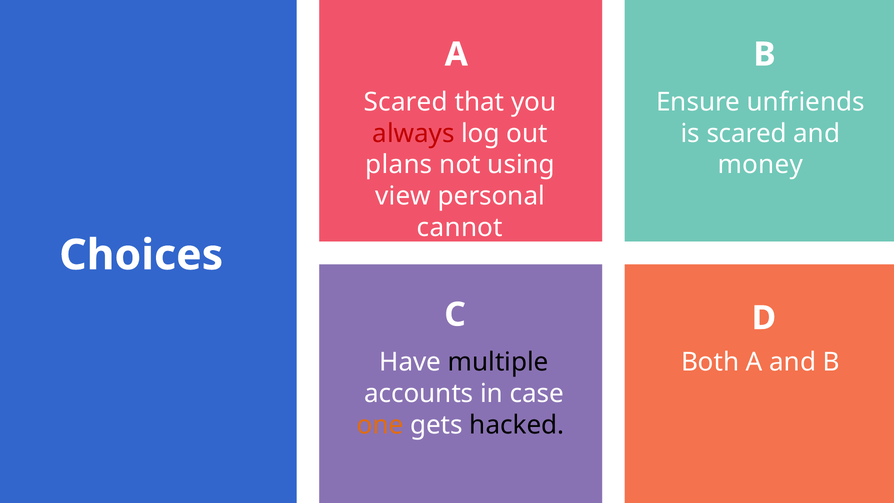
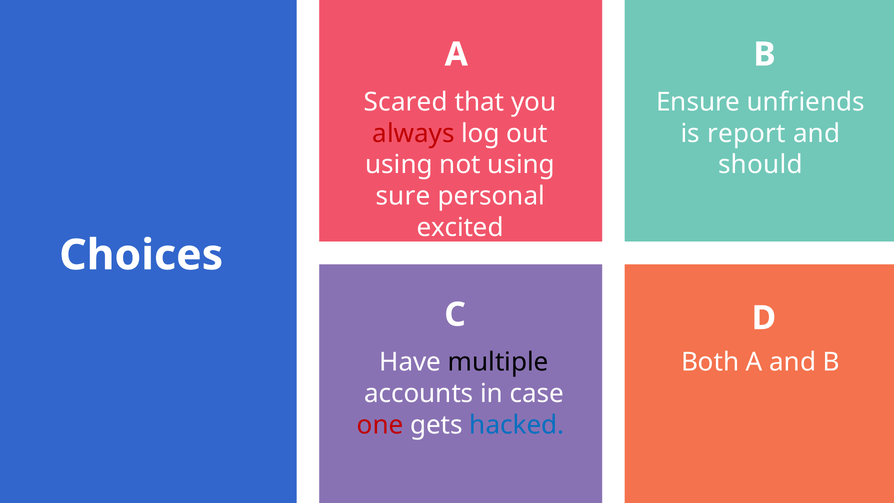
is scared: scared -> report (746, 133)
plans: plans -> using (399, 165)
money: money -> should (760, 165)
view: view -> sure (403, 196)
cannot: cannot -> excited (460, 227)
one colour: orange -> red (380, 425)
hacked colour: black -> blue (517, 425)
